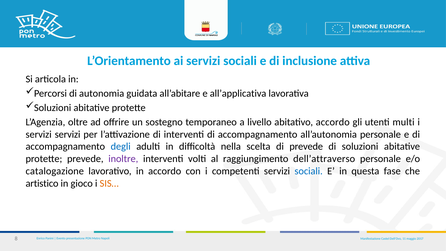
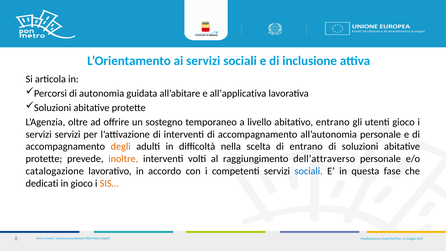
abitativo accordo: accordo -> entrano (333, 122)
utenti multi: multi -> gioco (404, 122)
degli colour: blue -> orange (121, 147)
di prevede: prevede -> entrano (306, 147)
inoltre colour: purple -> orange (123, 159)
artistico: artistico -> dedicati (42, 183)
